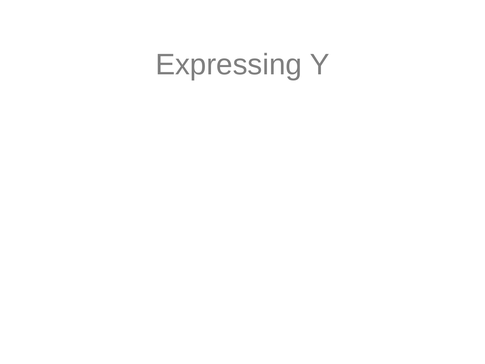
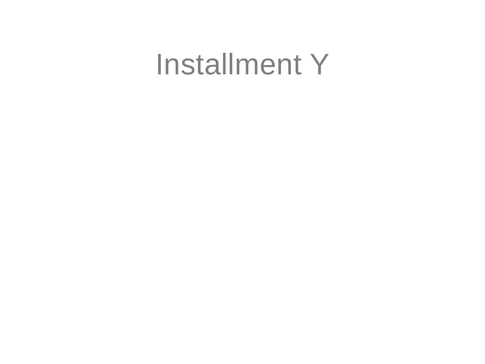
Expressing: Expressing -> Installment (229, 65)
